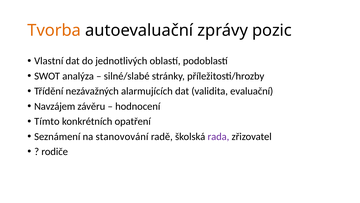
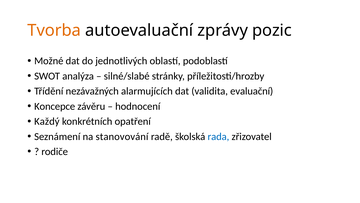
Vlastní: Vlastní -> Možné (49, 61)
Navzájem: Navzájem -> Koncepce (55, 106)
Tímto: Tímto -> Každý (47, 121)
rada colour: purple -> blue (218, 136)
